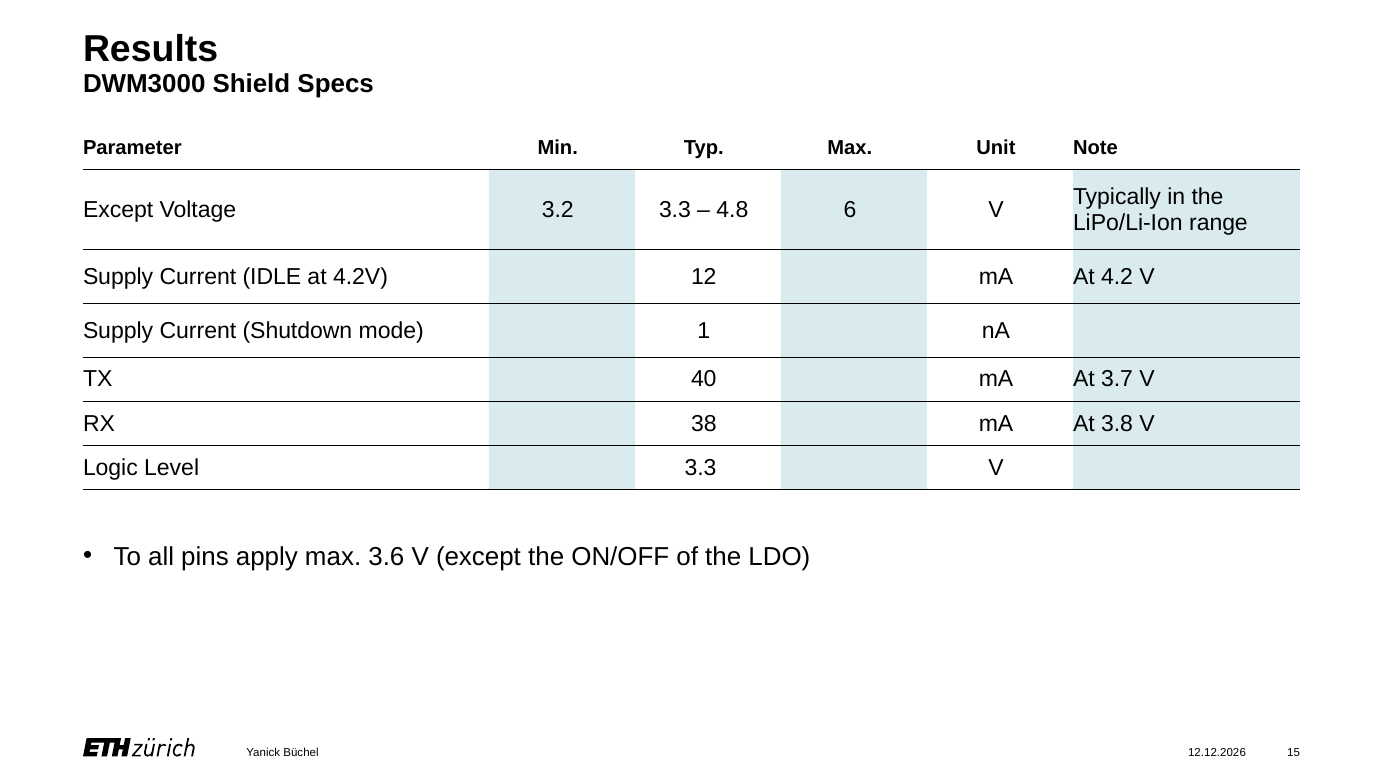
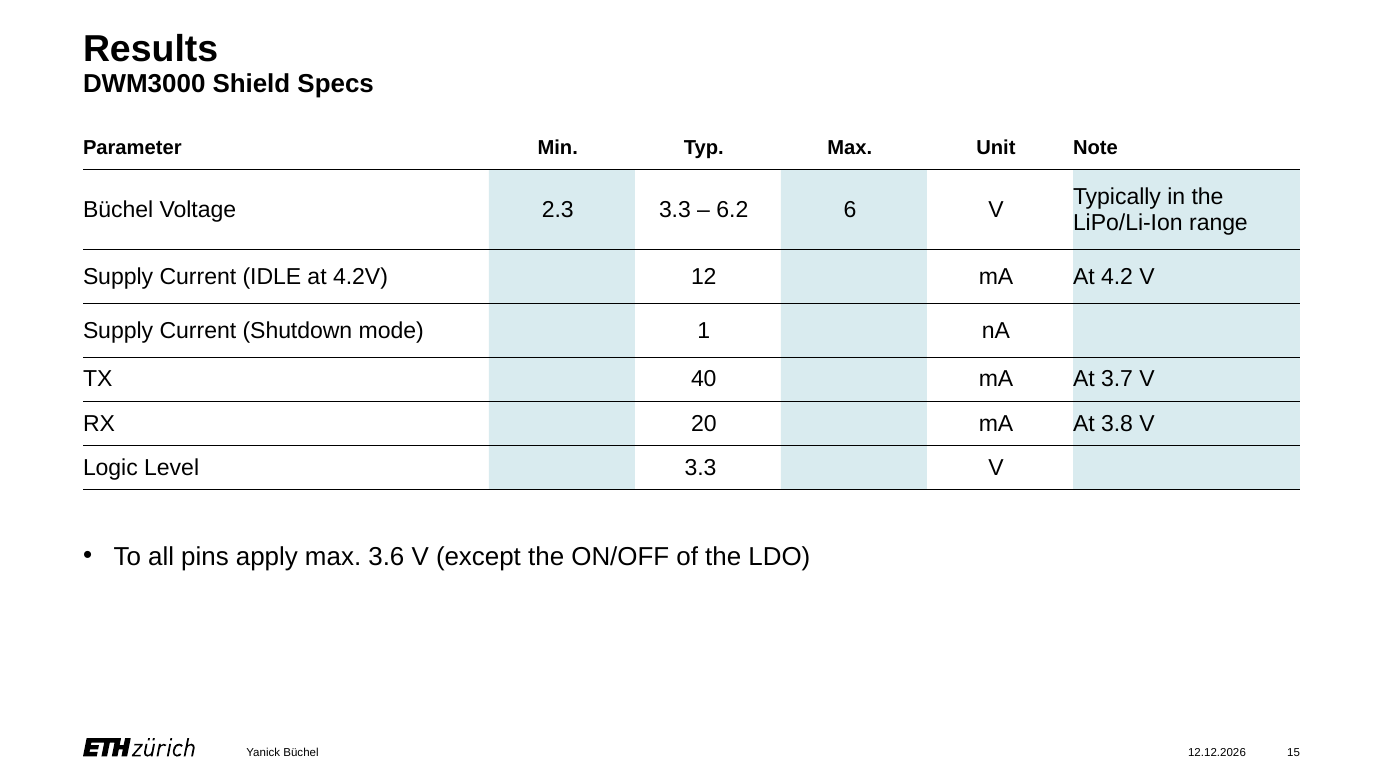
Except: Except -> Büchel (118, 210)
3.2: 3.2 -> 2.3 (558, 210)
4.8: 4.8 -> 6.2 (732, 210)
38: 38 -> 20 (704, 423)
